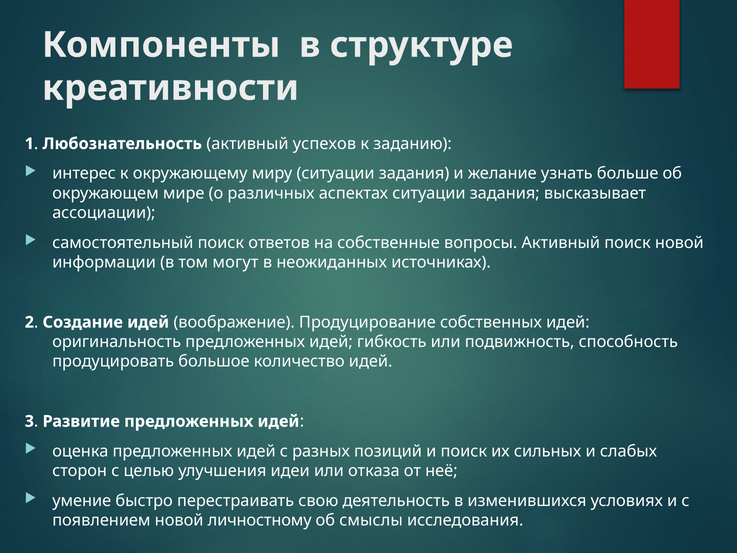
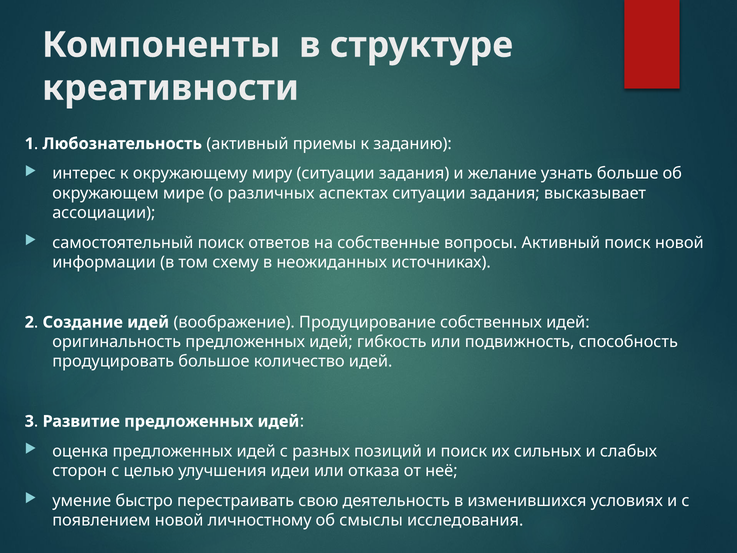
успехов: успехов -> приемы (325, 144)
могут: могут -> схему (236, 262)
